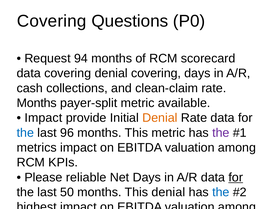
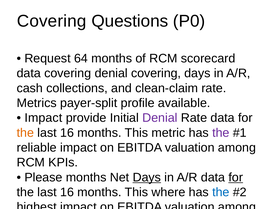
94: 94 -> 64 (81, 59)
Months: Months -> Metrics (37, 103)
payer-split metric: metric -> profile (138, 103)
Denial colour: orange -> purple (160, 118)
the colour: blue -> orange (25, 133)
96: 96 -> 16 (67, 133)
metrics: metrics -> reliable (37, 148)
Please reliable: reliable -> months (86, 178)
Days underline: none -> present (147, 178)
50: 50 -> 16 (67, 192)
This denial: denial -> where (168, 192)
